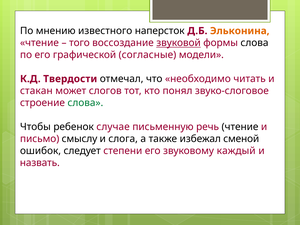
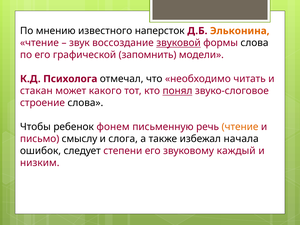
того: того -> звук (79, 43)
согласные: согласные -> запомнить (148, 55)
Твердости: Твердости -> Психолога (70, 79)
слогов: слогов -> какого (105, 91)
понял underline: none -> present (177, 91)
слова colour: green -> black (85, 103)
случае: случае -> фонем (113, 127)
чтение colour: black -> orange (240, 127)
сменой: сменой -> начала (241, 139)
назвать: назвать -> низким (40, 163)
